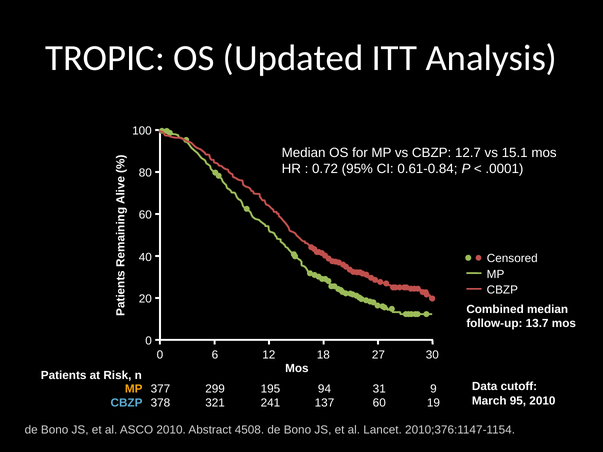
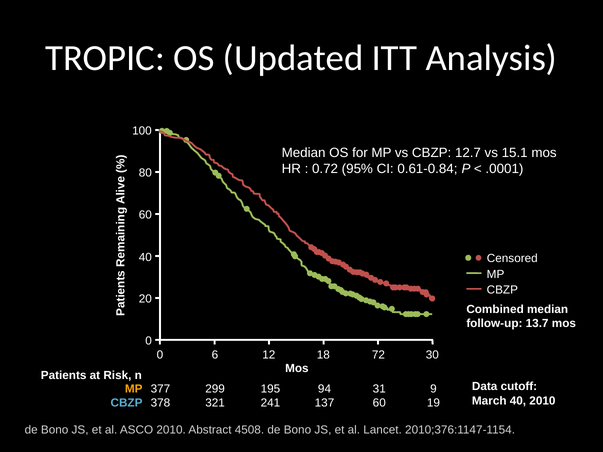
27: 27 -> 72 (378, 355)
March 95: 95 -> 40 (518, 401)
